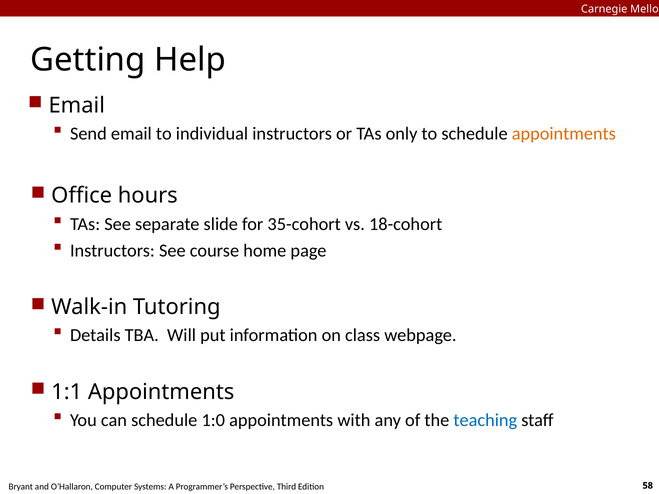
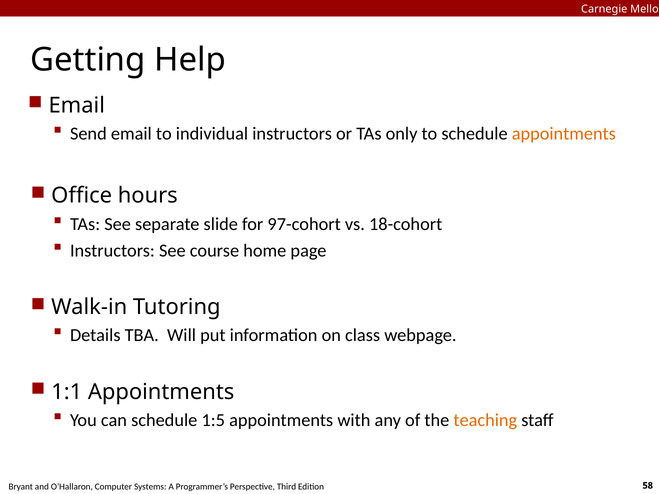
35-cohort: 35-cohort -> 97-cohort (304, 224)
1:0: 1:0 -> 1:5 (213, 421)
teaching colour: blue -> orange (485, 421)
